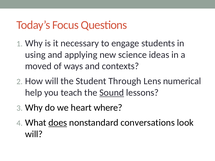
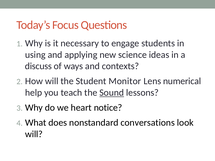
moved: moved -> discuss (38, 66)
Through: Through -> Monitor (125, 81)
where: where -> notice (108, 108)
does underline: present -> none (58, 123)
